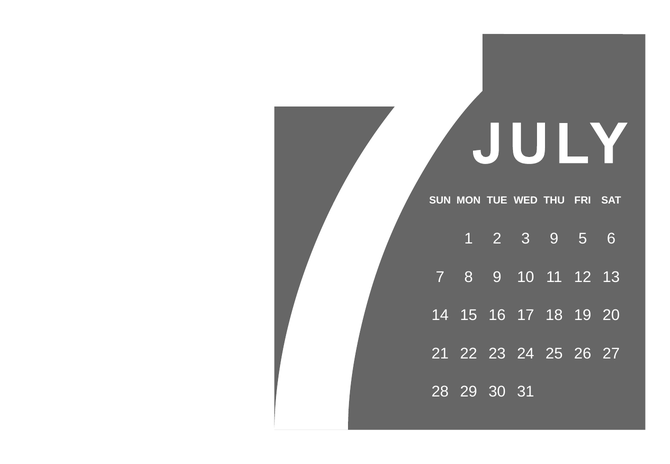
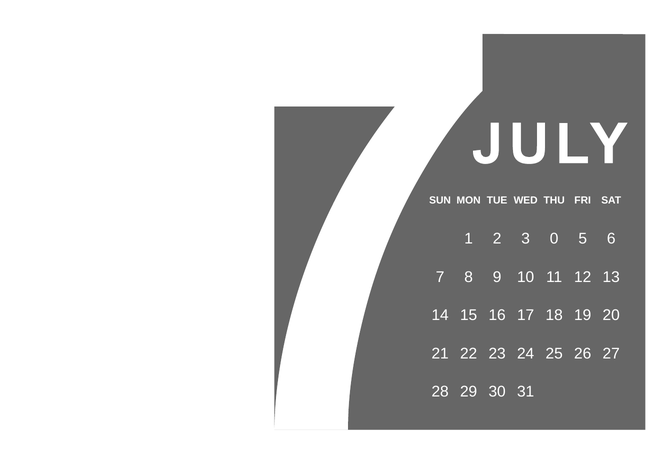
3 9: 9 -> 0 (554, 239)
